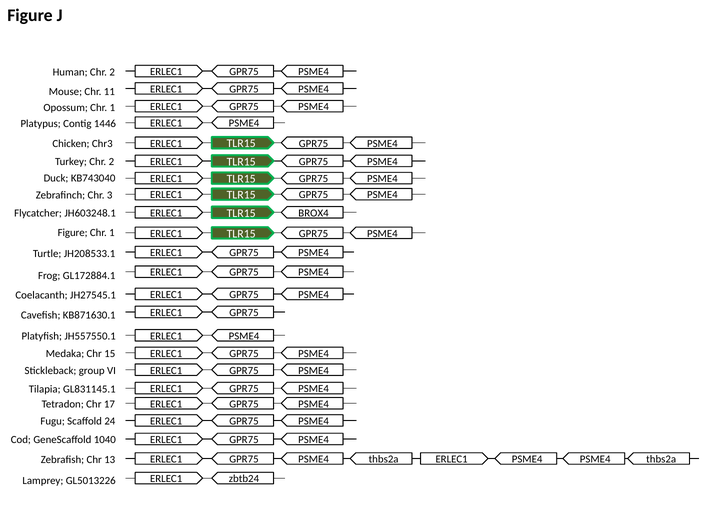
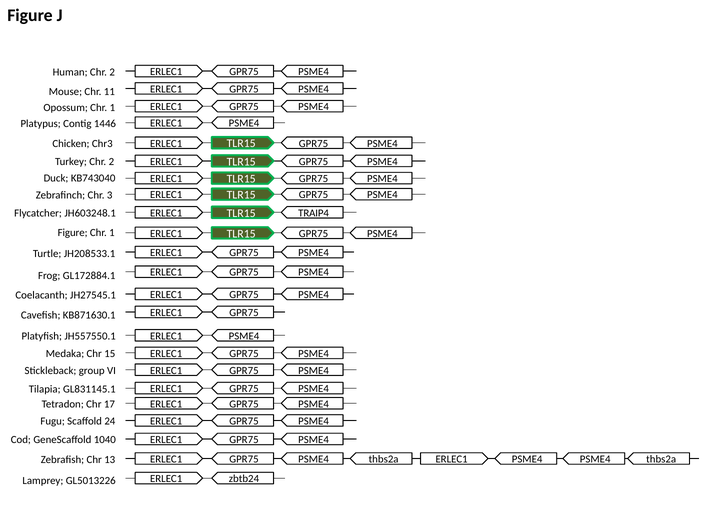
BROX4: BROX4 -> TRAIP4 (314, 213)
